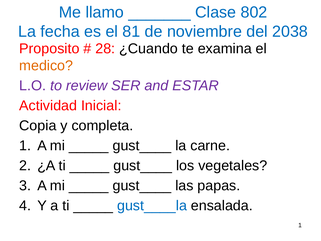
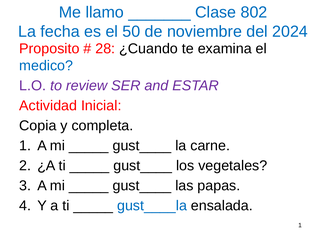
81: 81 -> 50 (131, 32)
2038: 2038 -> 2024 (290, 32)
medico colour: orange -> blue (46, 66)
